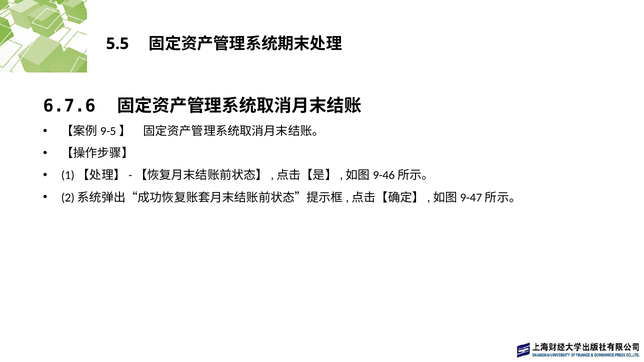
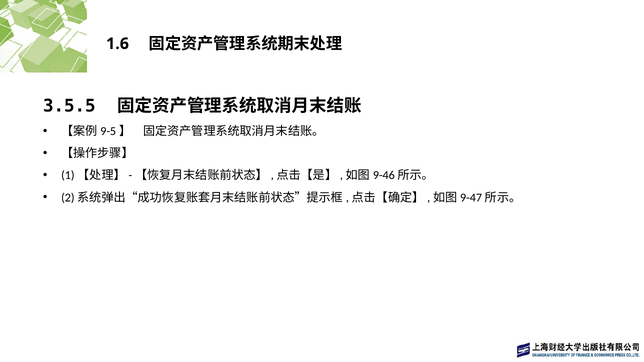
5.5: 5.5 -> 1.6 (118, 44)
6.7.6: 6.7.6 -> 3.5.5 (69, 106)
